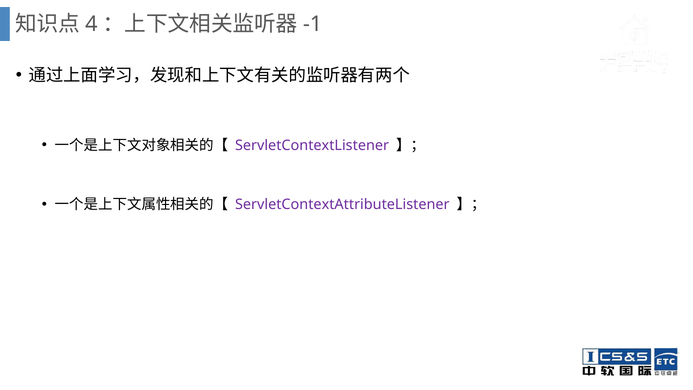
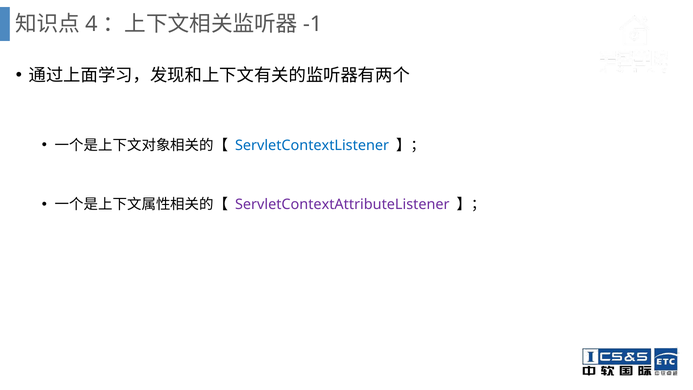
ServletContextListener colour: purple -> blue (312, 145)
